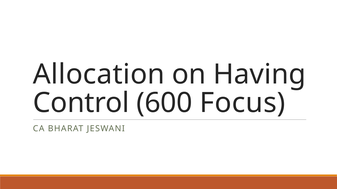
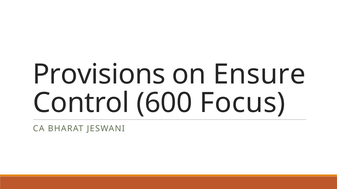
Allocation: Allocation -> Provisions (99, 75)
Having: Having -> Ensure (259, 75)
